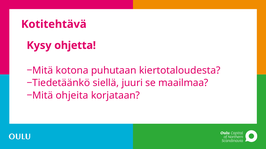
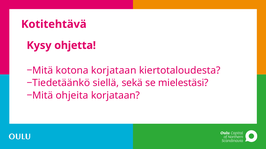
kotona puhutaan: puhutaan -> korjataan (114, 71)
juuri: juuri -> sekä (132, 83)
maailmaa: maailmaa -> mielestäsi (183, 83)
